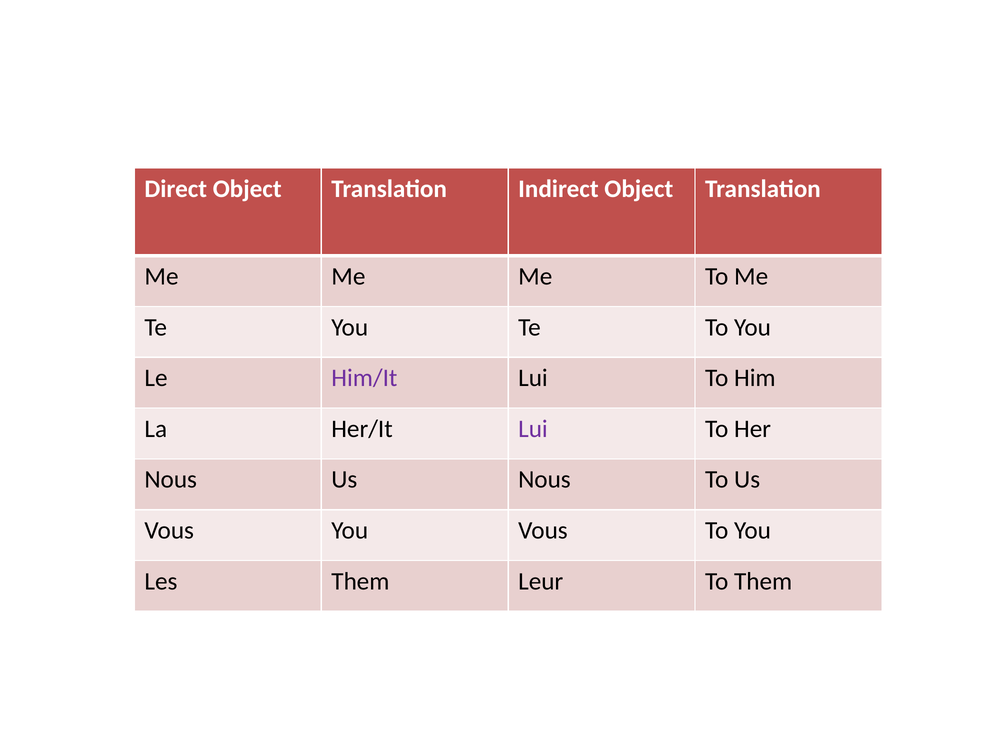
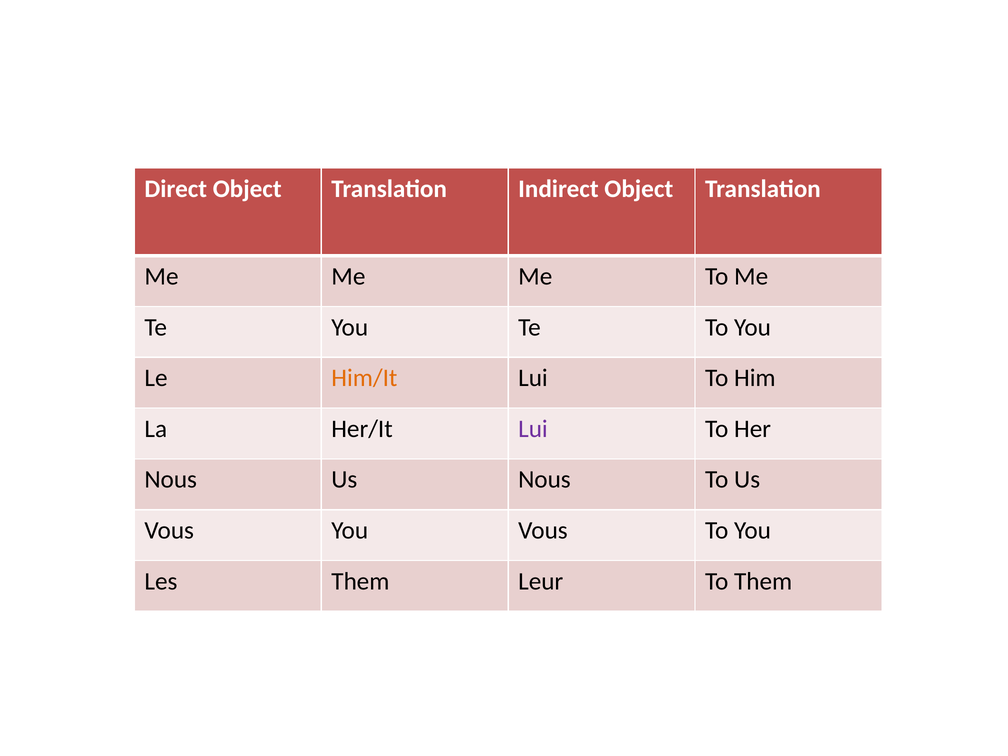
Him/It colour: purple -> orange (364, 378)
